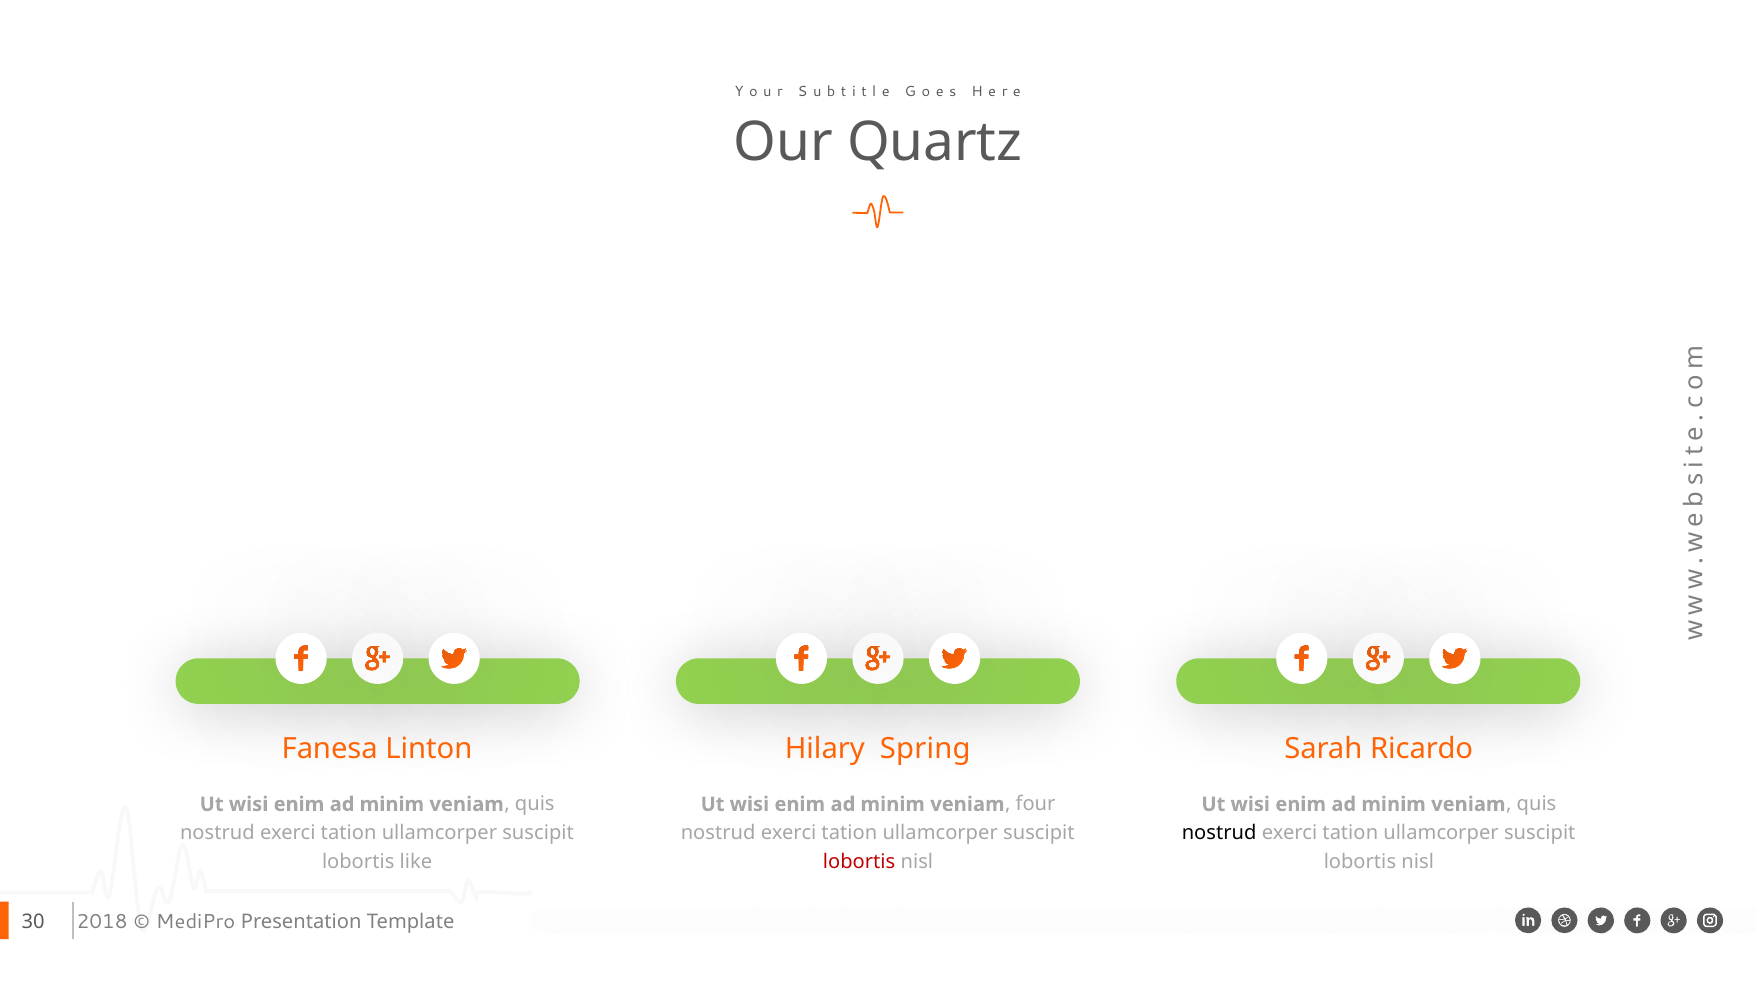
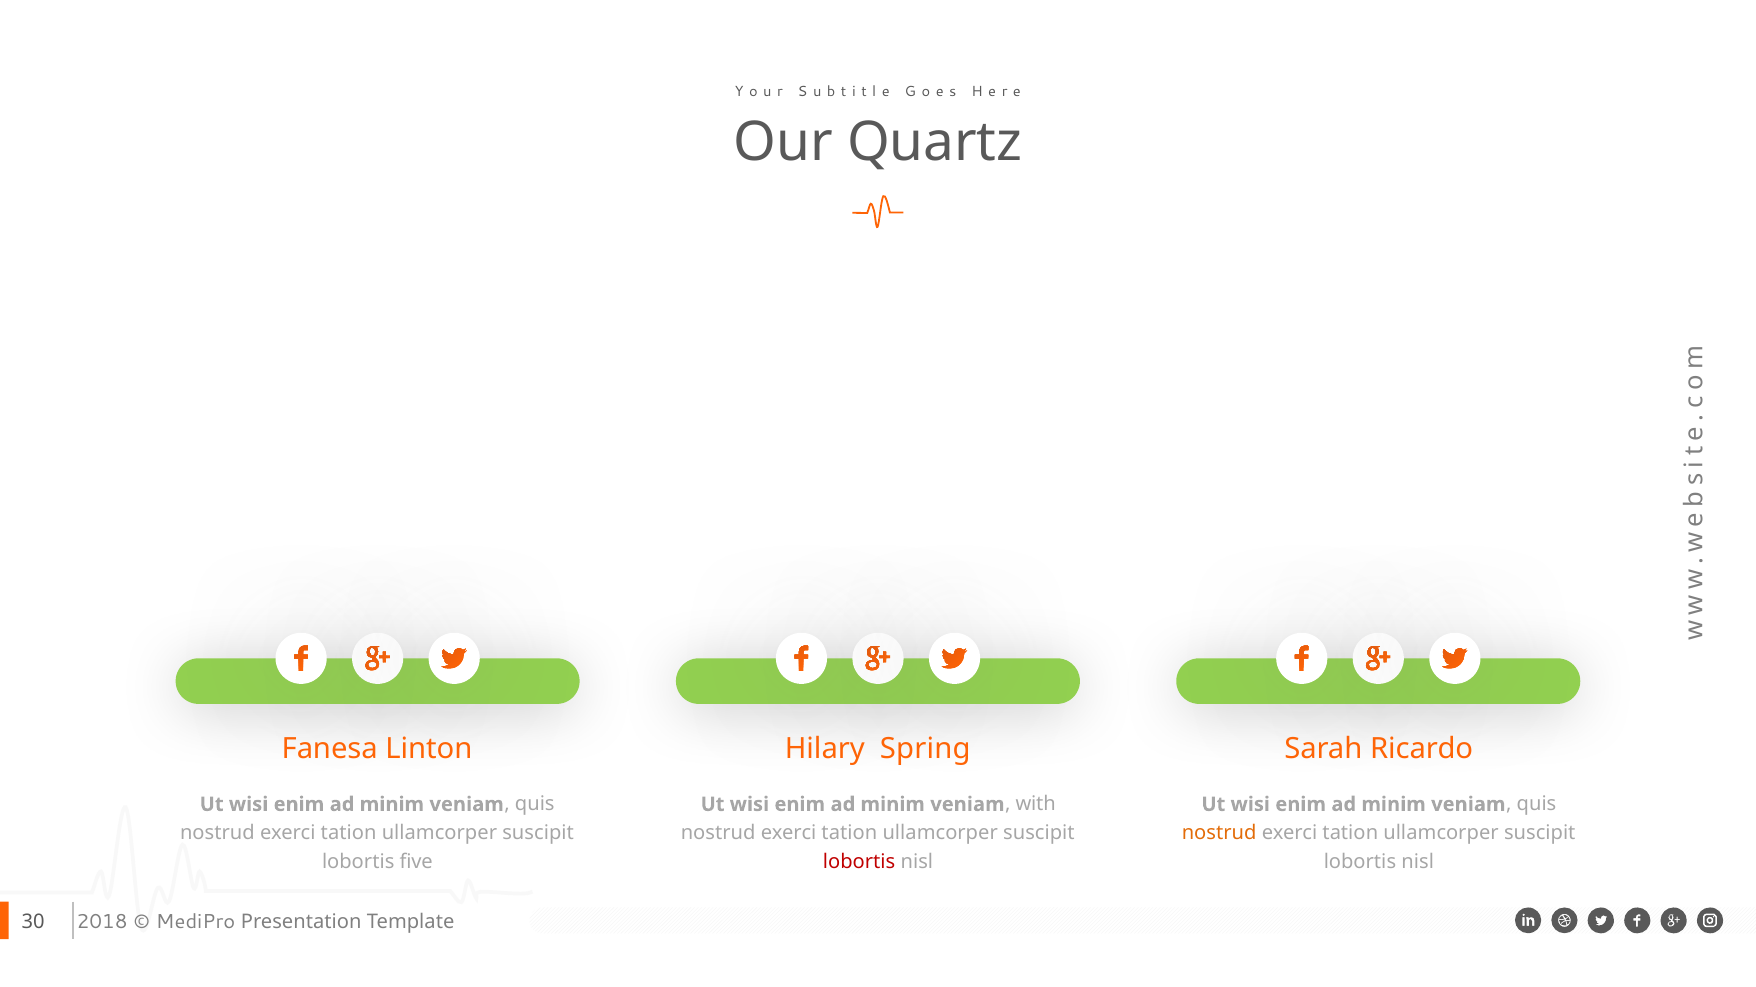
four: four -> with (1036, 805)
nostrud colour: black -> orange (1219, 834)
like: like -> five (416, 863)
